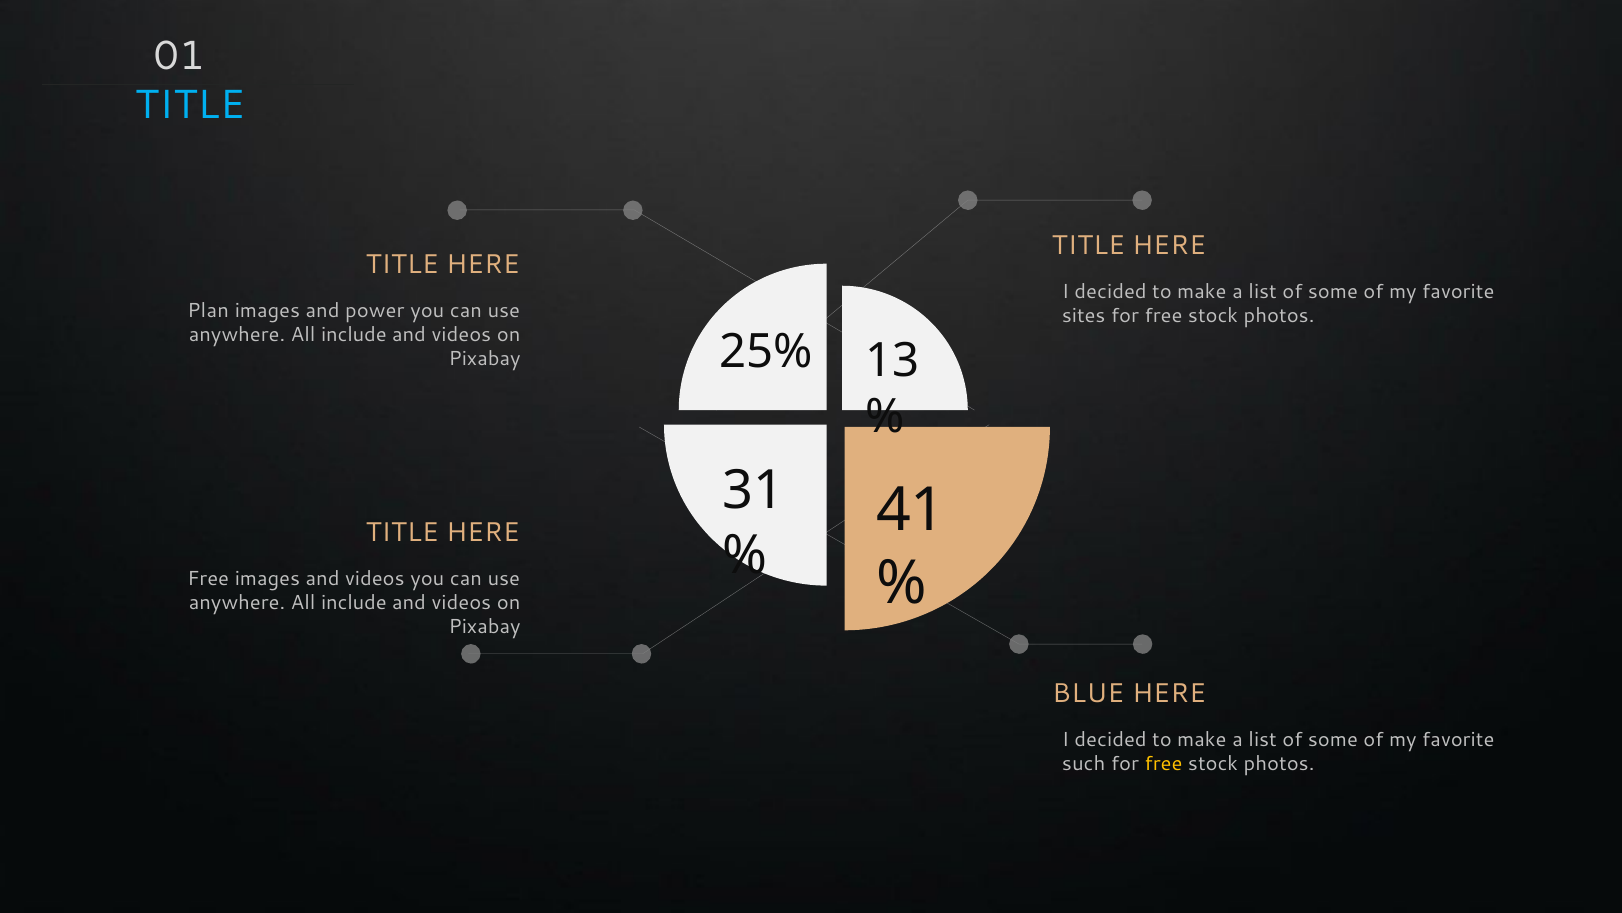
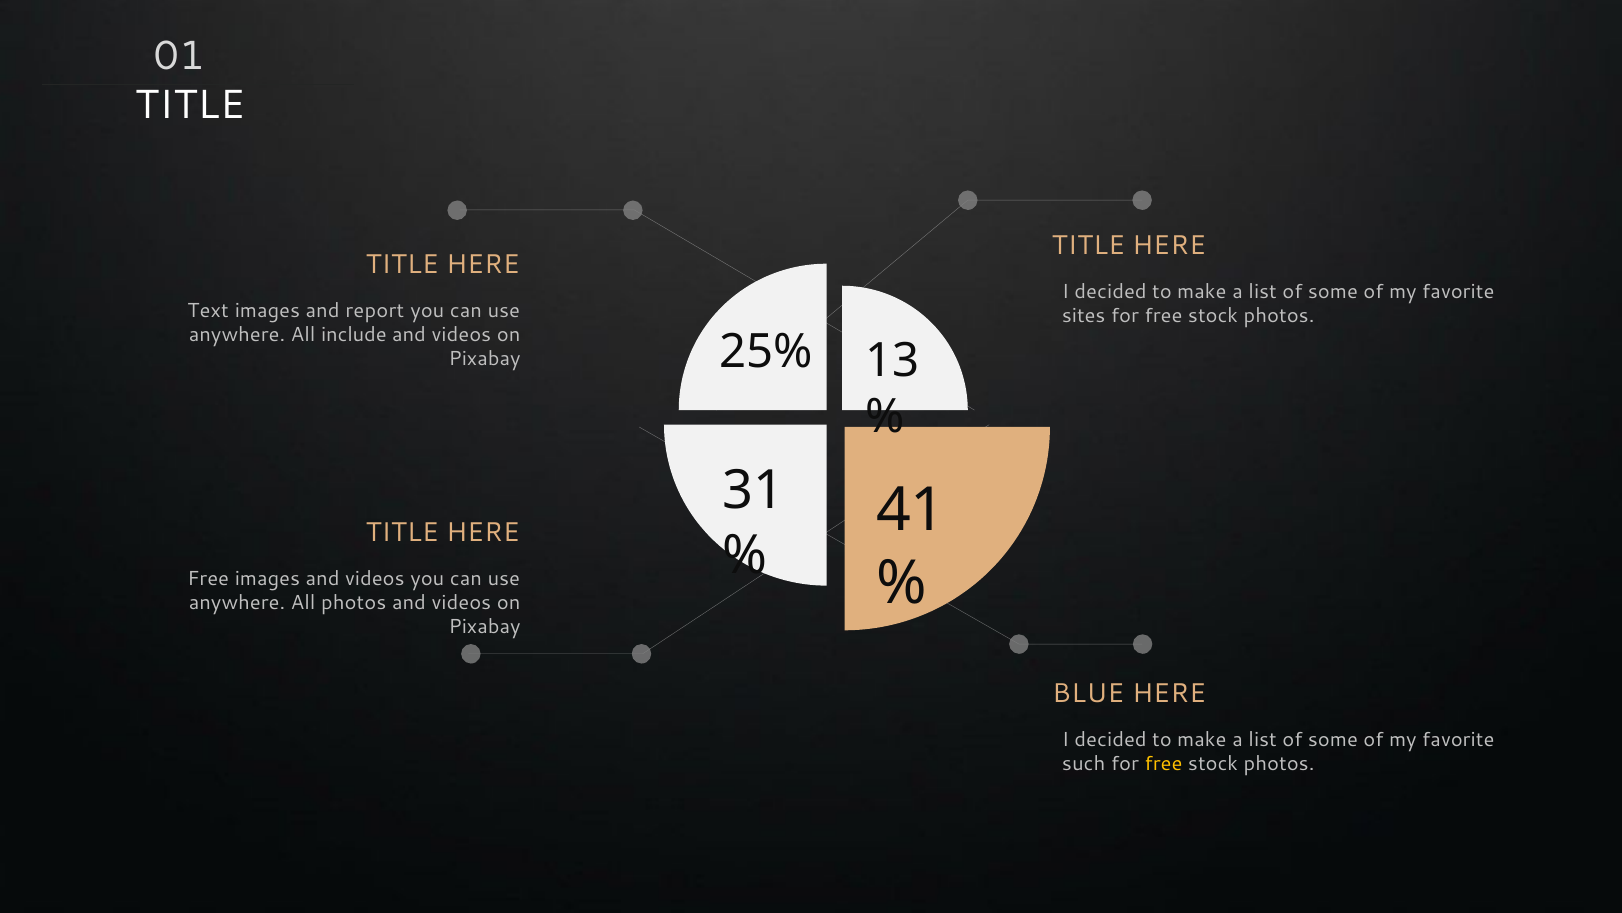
TITLE colour: light blue -> white (190, 105)
Plan: Plan -> Text (208, 310)
power: power -> report (375, 310)
include: include -> photos (354, 603)
